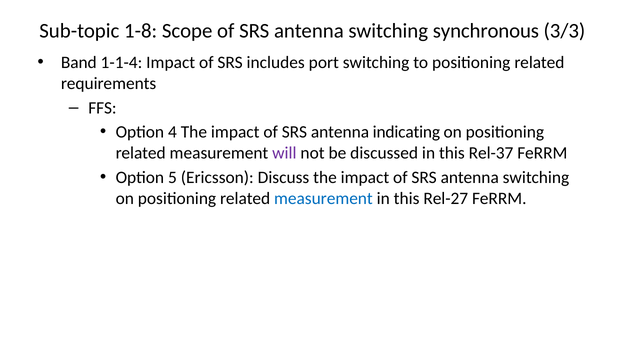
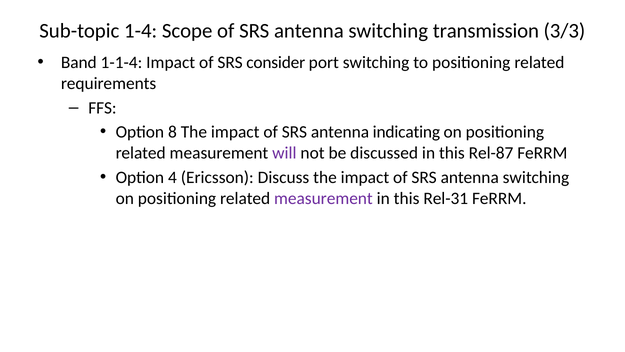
1-8: 1-8 -> 1-4 (141, 31)
synchronous: synchronous -> transmission (486, 31)
includes: includes -> consider (276, 63)
4: 4 -> 8 (173, 132)
Rel-37: Rel-37 -> Rel-87 (491, 153)
5: 5 -> 4 (173, 177)
measurement colour: blue -> purple (323, 198)
Rel-27: Rel-27 -> Rel-31 (446, 198)
